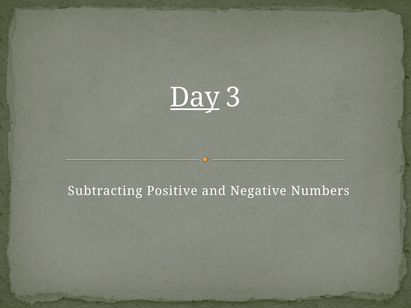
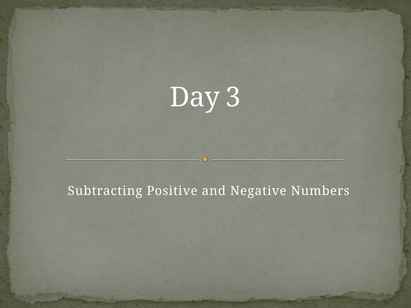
Day underline: present -> none (195, 97)
